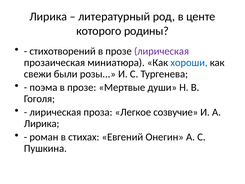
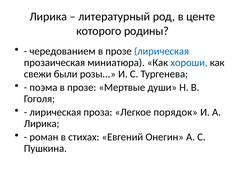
стихотворений: стихотворений -> чередованием (63, 51)
лирическая colour: purple -> blue (162, 51)
созвучие: созвучие -> порядок (176, 112)
